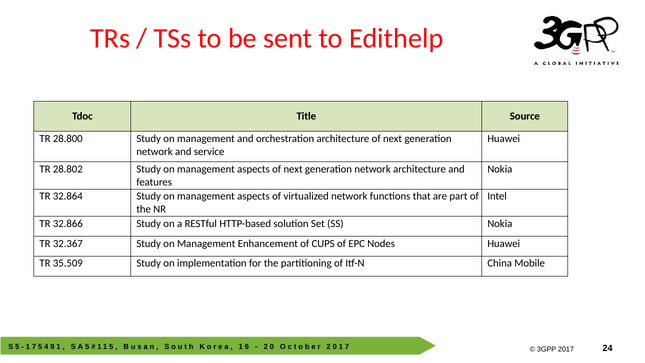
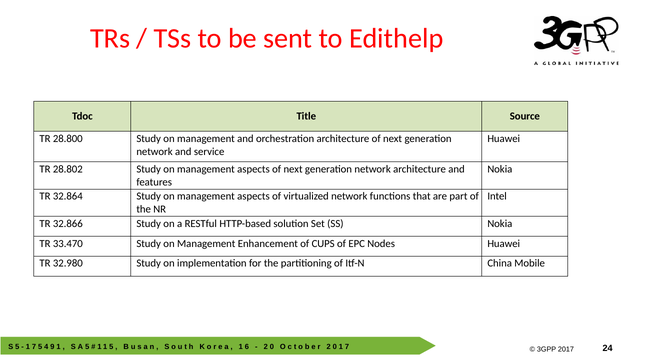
32.367: 32.367 -> 33.470 (68, 243)
35.509: 35.509 -> 32.980 (68, 263)
